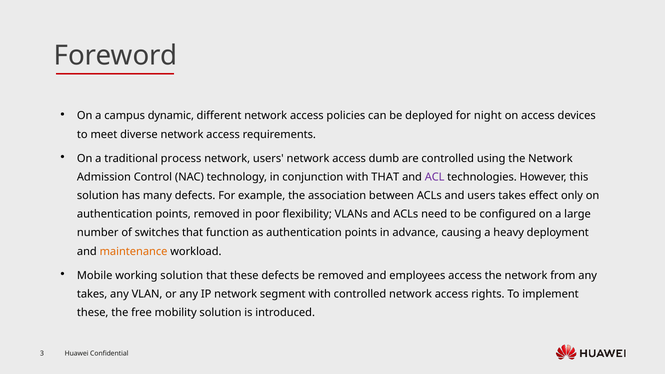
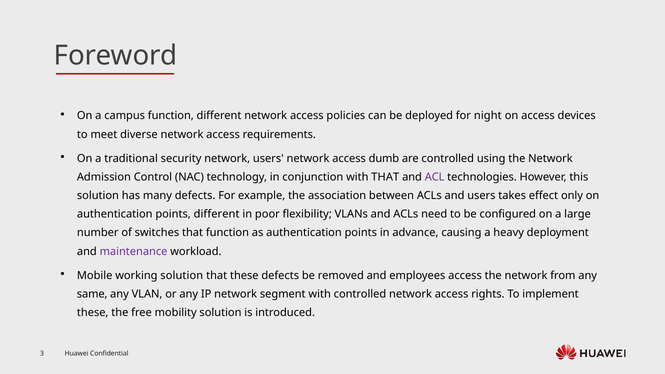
campus dynamic: dynamic -> function (171, 116)
process: process -> security (181, 158)
points removed: removed -> different (217, 214)
maintenance colour: orange -> purple (134, 251)
takes: takes -> same (92, 294)
